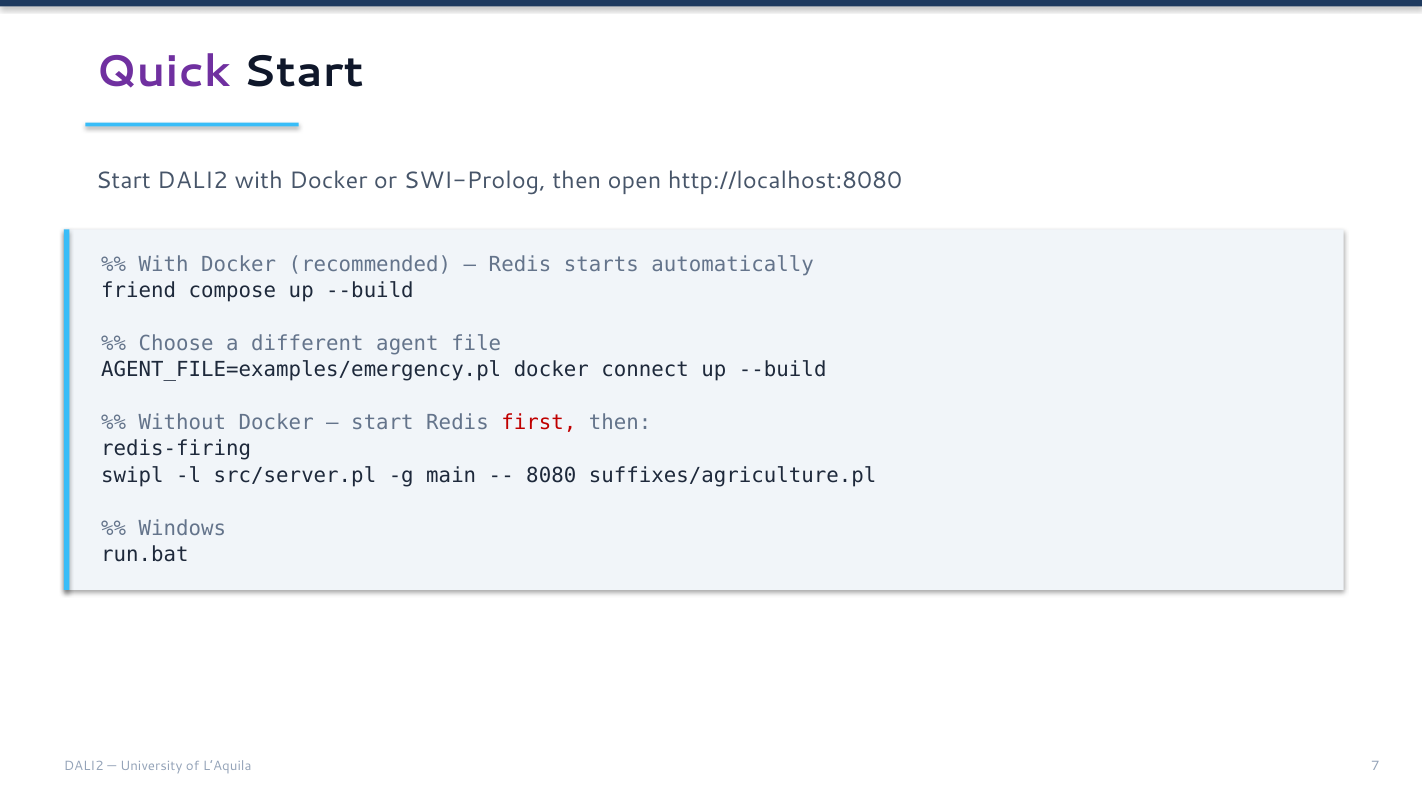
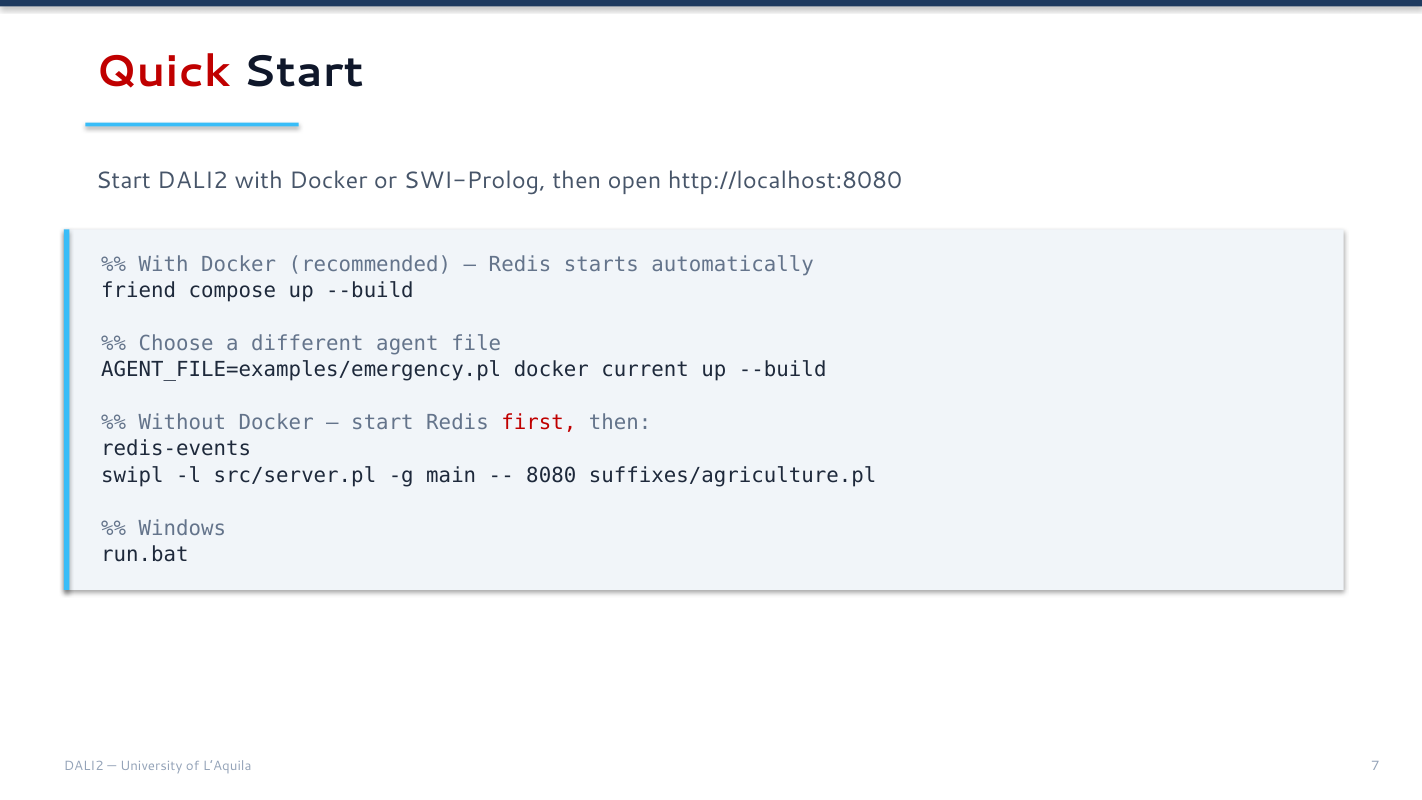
Quick colour: purple -> red (163, 72)
connect: connect -> current (645, 370)
redis-firing: redis-firing -> redis-events (176, 449)
